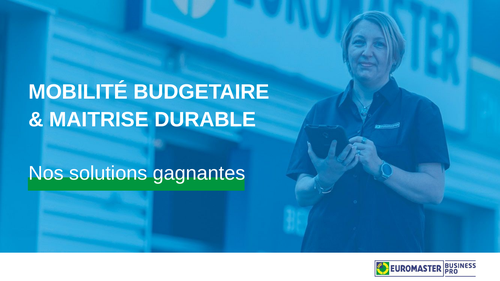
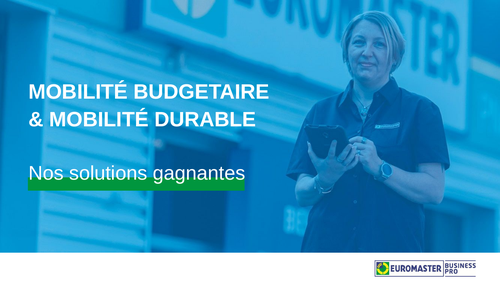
MAITRISE: MAITRISE -> MOBILITÉ (99, 120)
